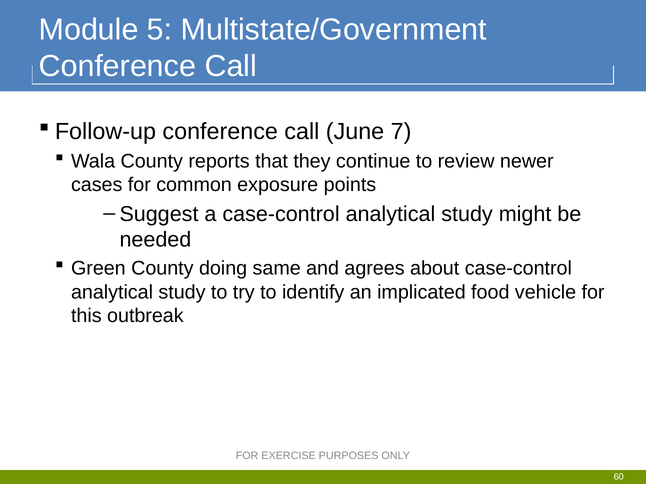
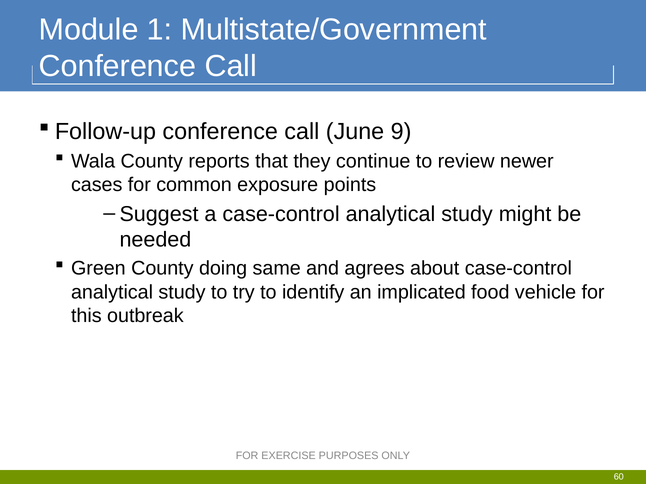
5: 5 -> 1 (160, 30)
7: 7 -> 9 (401, 132)
